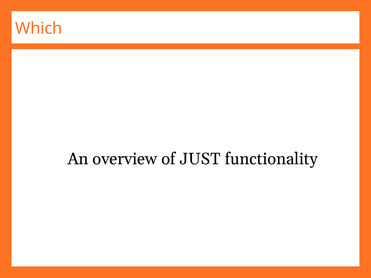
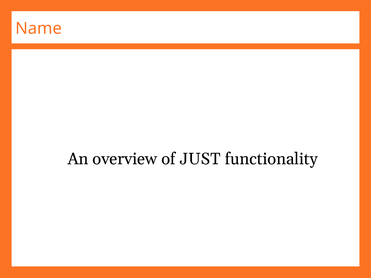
Which: Which -> Name (39, 28)
